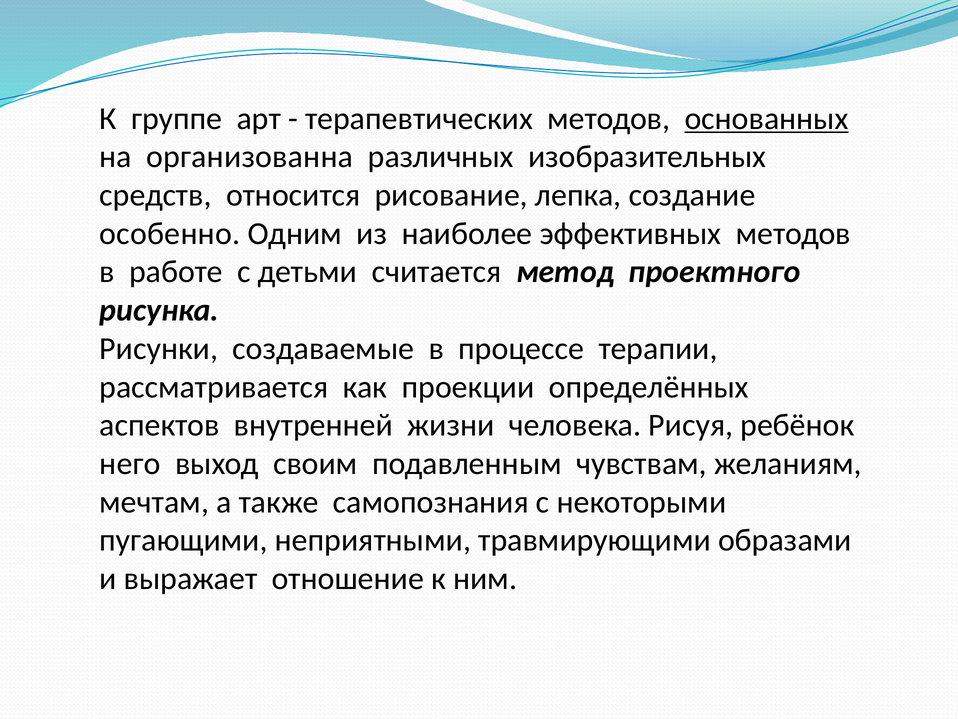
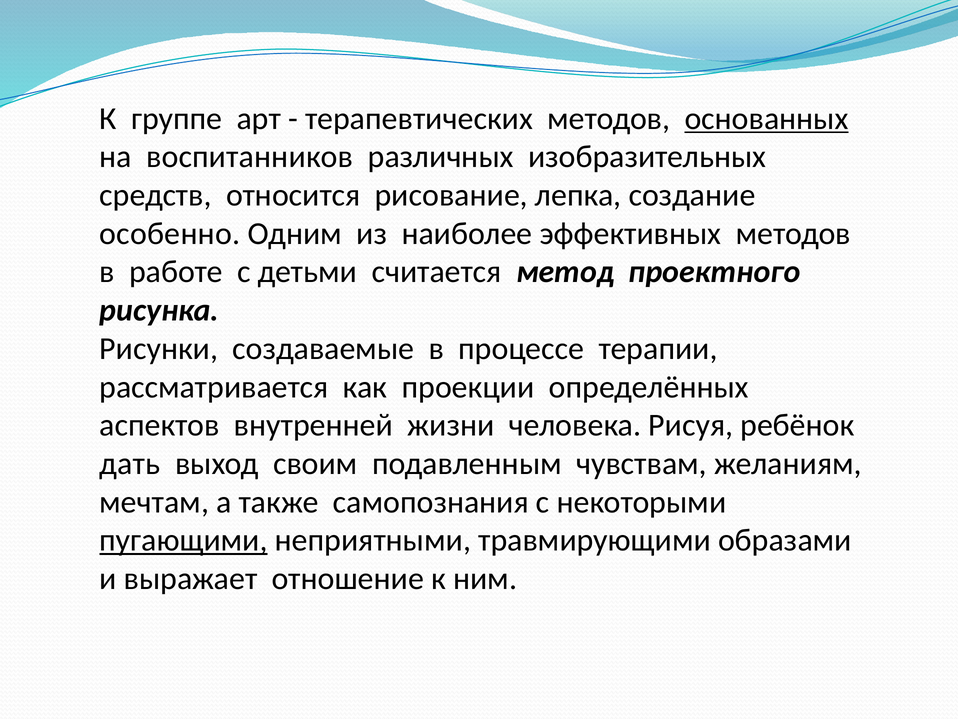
организованна: организованна -> воспитанников (250, 157)
него: него -> дать (130, 463)
пугающими underline: none -> present (184, 540)
